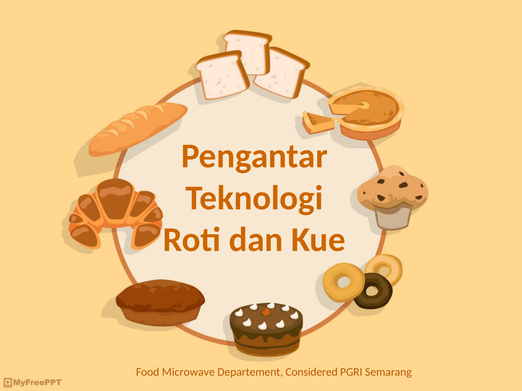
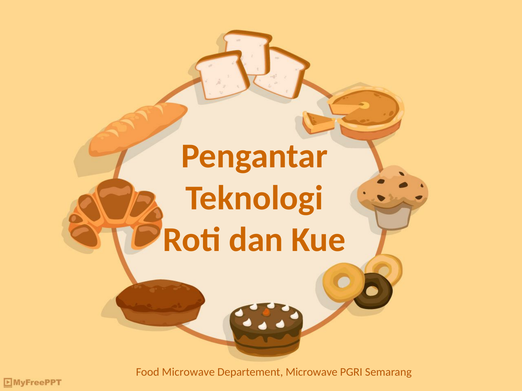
Departement Considered: Considered -> Microwave (312, 372)
